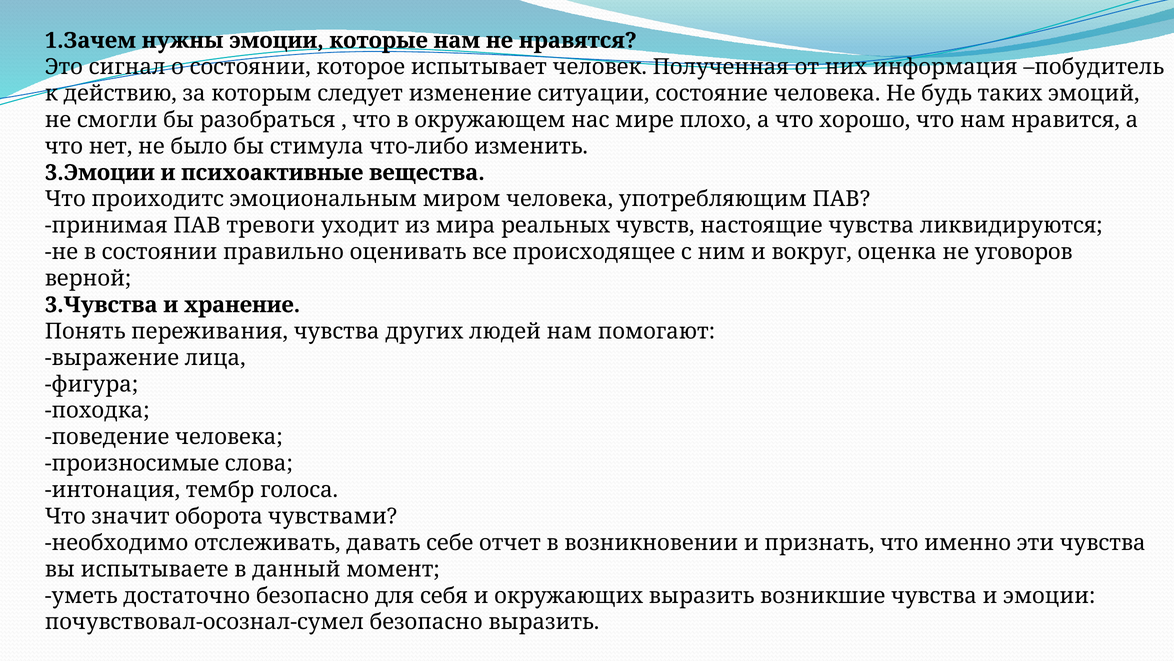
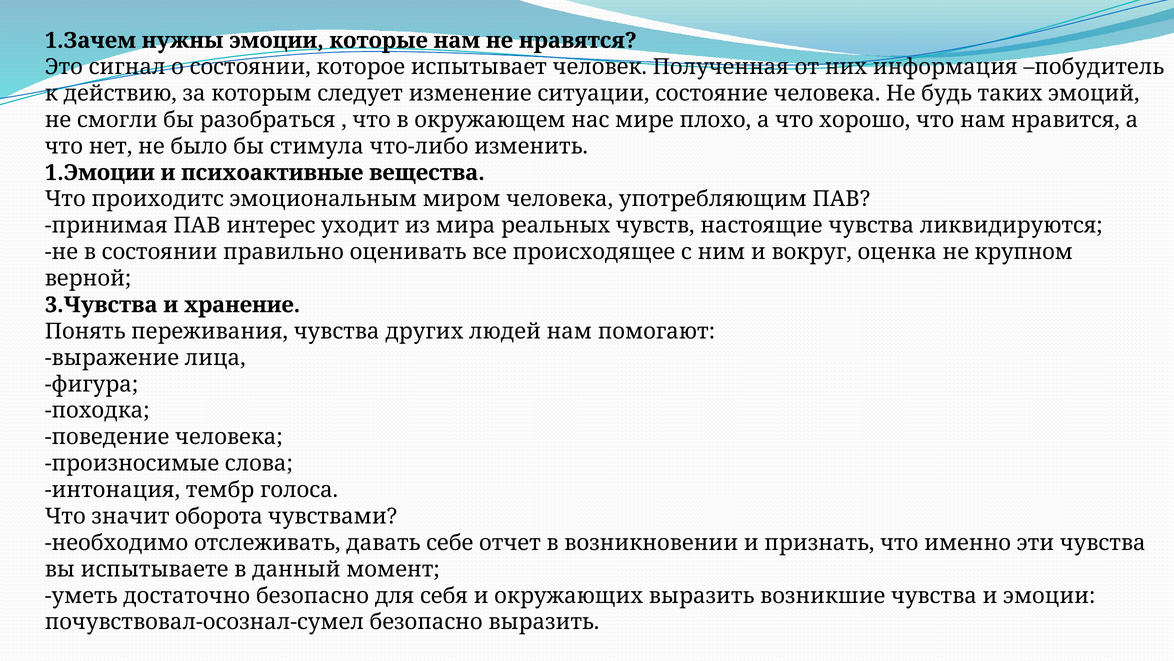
3.Эмоции: 3.Эмоции -> 1.Эмоции (100, 173)
тревоги: тревоги -> интерес (271, 225)
уговоров: уговоров -> крупном (1024, 252)
